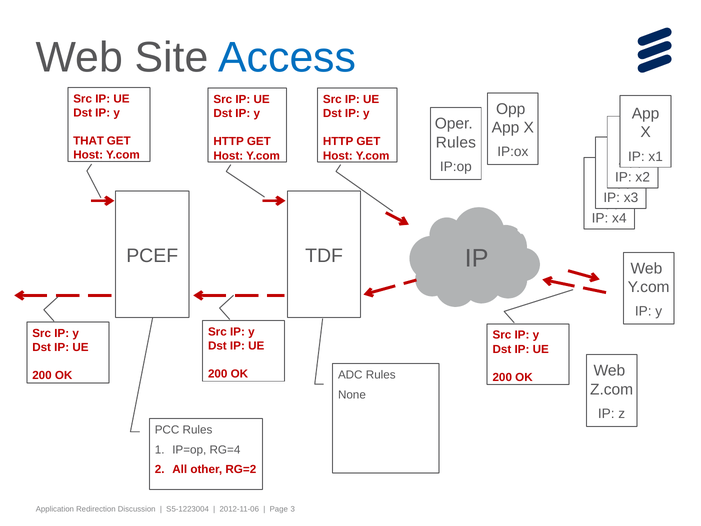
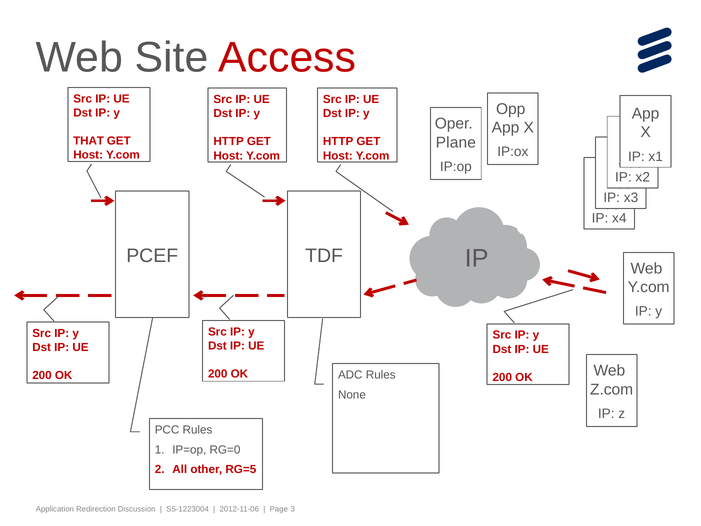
Access colour: blue -> red (287, 57)
Rules: Rules -> Plane (456, 142)
RG=4: RG=4 -> RG=0 (225, 449)
RG=2: RG=2 -> RG=5 (241, 469)
